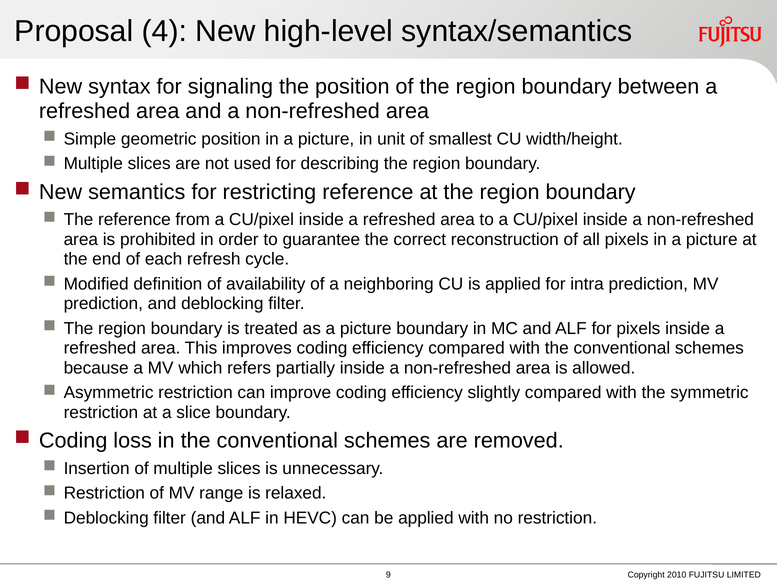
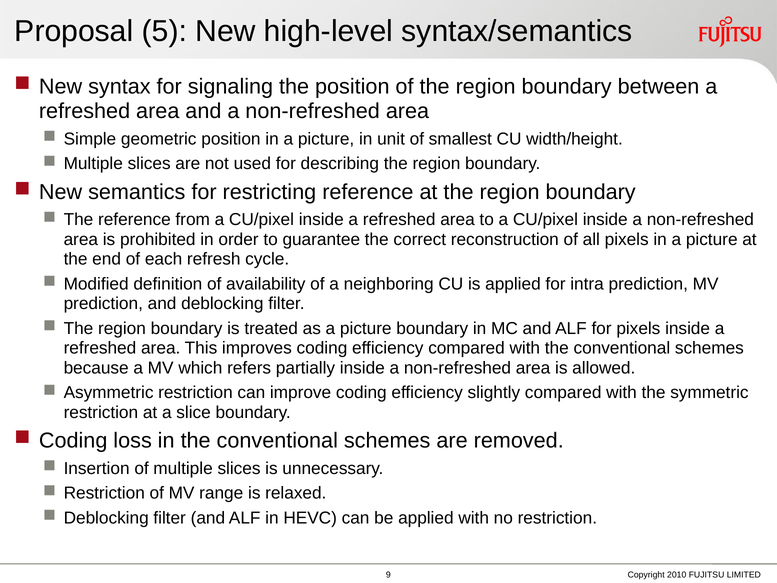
4: 4 -> 5 (164, 31)
